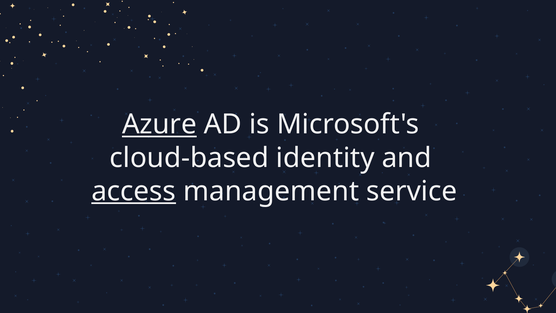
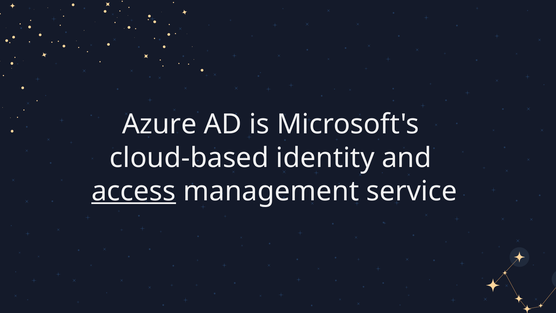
Azure underline: present -> none (159, 124)
